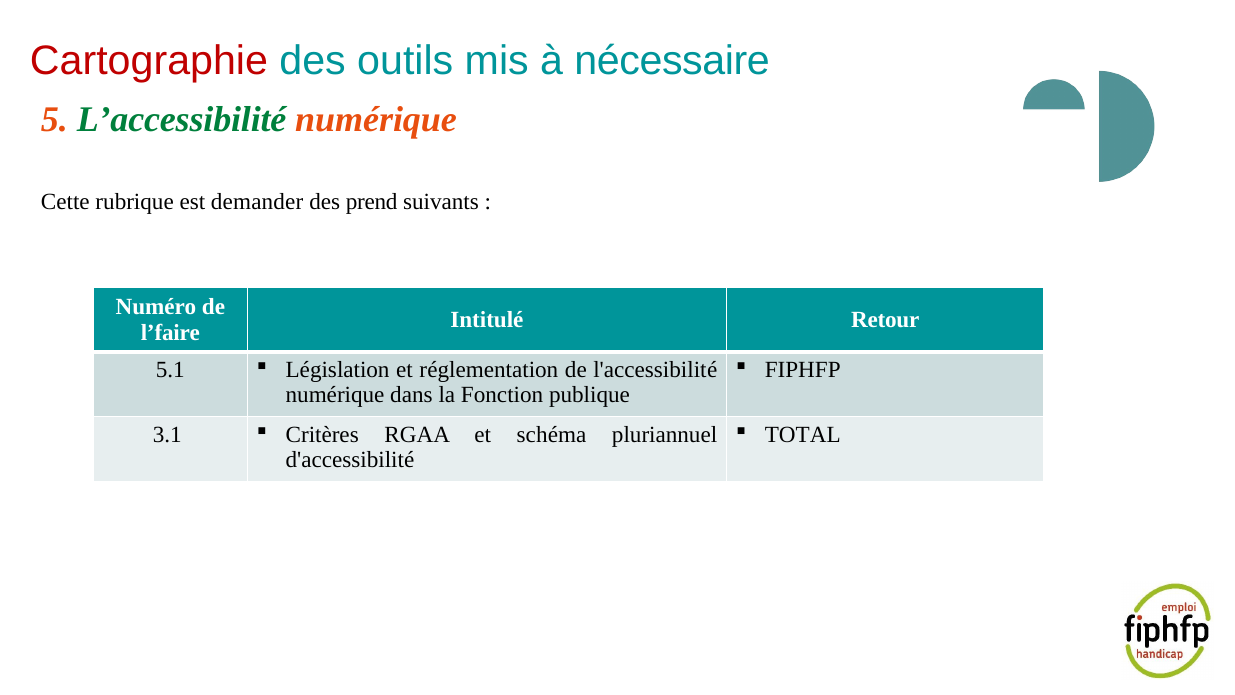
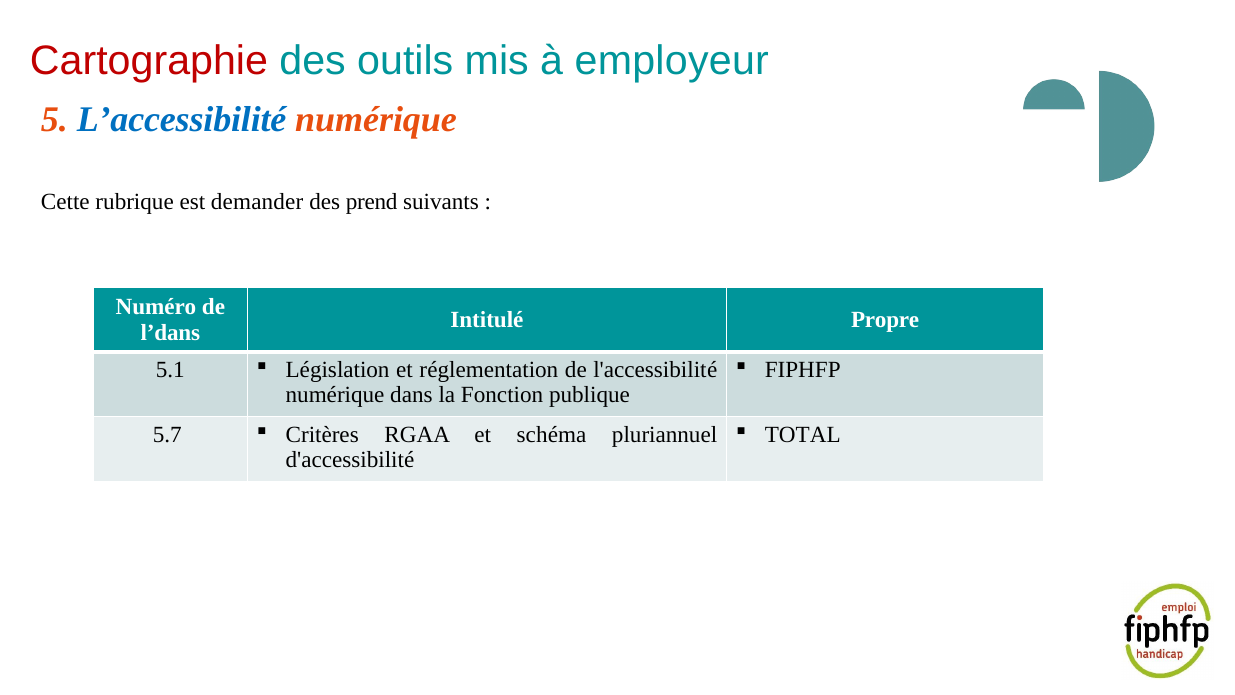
nécessaire: nécessaire -> employeur (672, 61)
L’accessibilité colour: green -> blue (182, 119)
Retour: Retour -> Propre (885, 320)
l’faire: l’faire -> l’dans (170, 332)
3.1: 3.1 -> 5.7 (167, 434)
